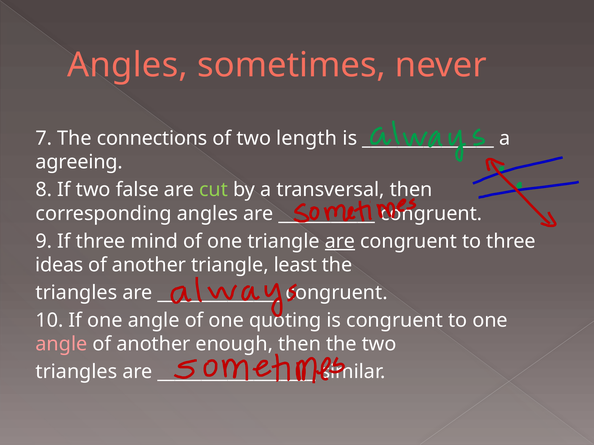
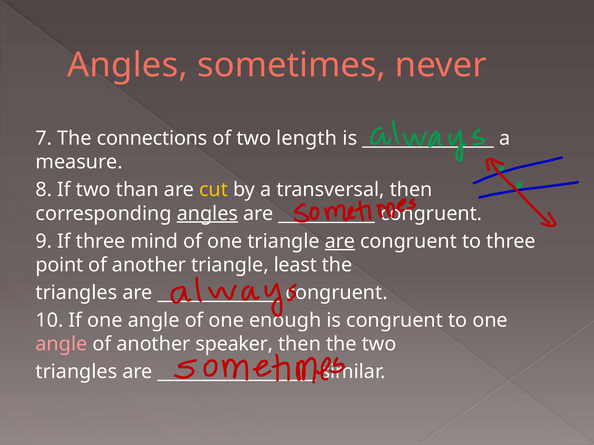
agreeing: agreeing -> measure (79, 162)
false: false -> than (137, 190)
cut colour: light green -> yellow (214, 190)
angles underline: none -> present (207, 214)
ideas: ideas -> point (59, 265)
quoting: quoting -> enough (285, 321)
enough: enough -> speaker (234, 344)
